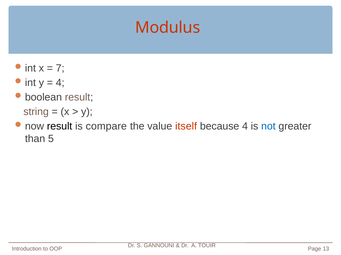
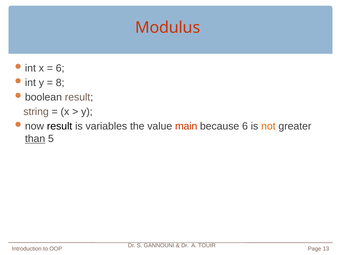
7: 7 -> 6 (60, 68)
4: 4 -> 8 (60, 83)
compare: compare -> variables (106, 127)
itself: itself -> main (186, 127)
because 4: 4 -> 6 (245, 127)
not colour: blue -> orange (268, 127)
than underline: none -> present (35, 139)
